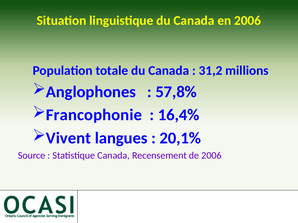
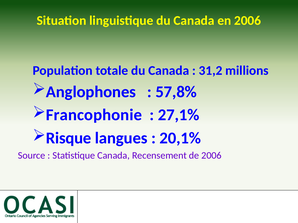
16,4%: 16,4% -> 27,1% (179, 115)
Vivent: Vivent -> Risque (69, 138)
